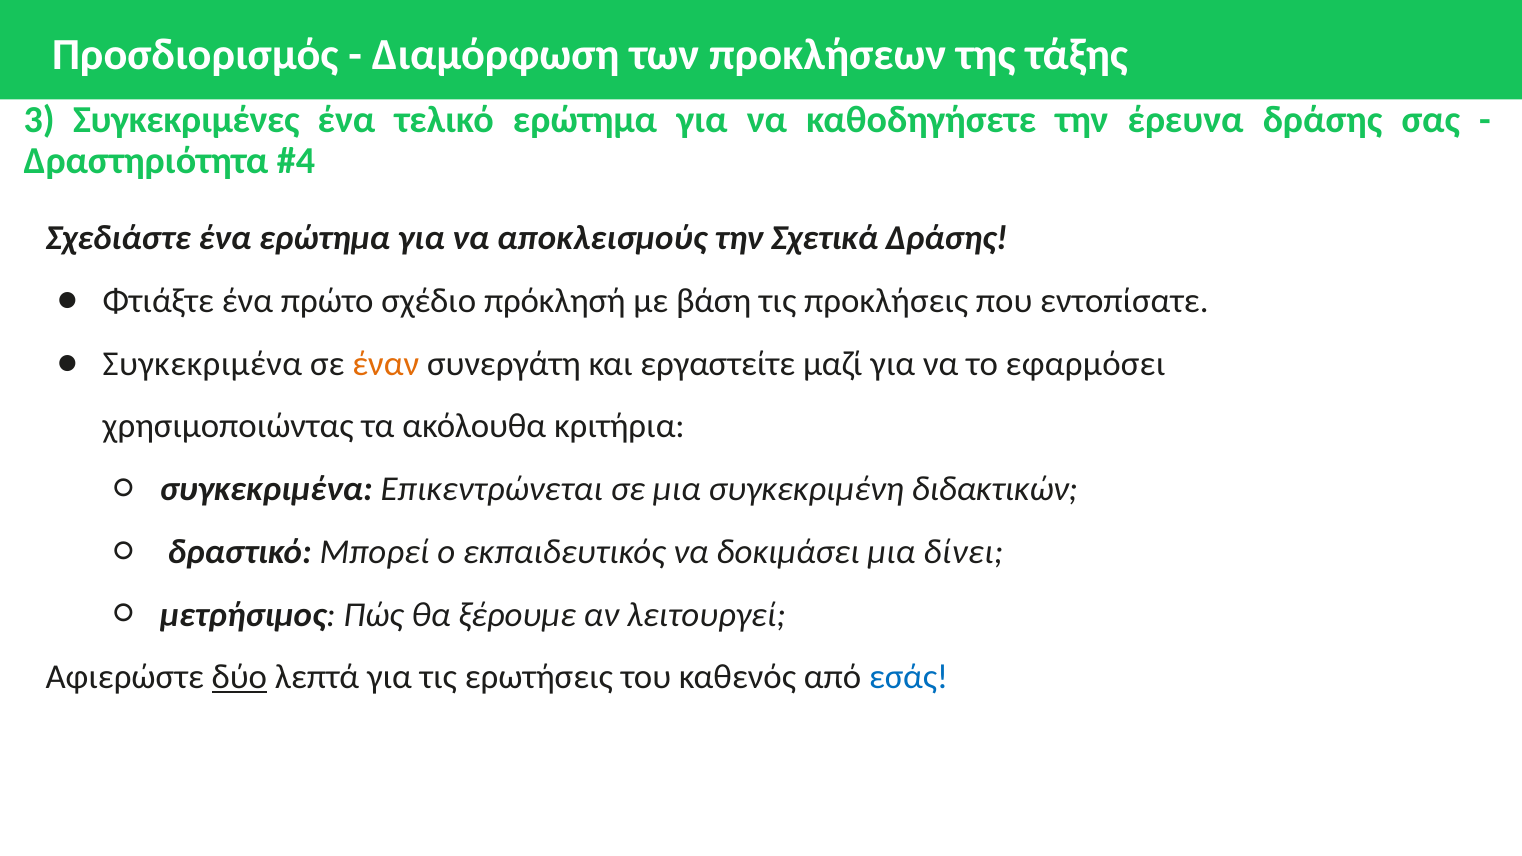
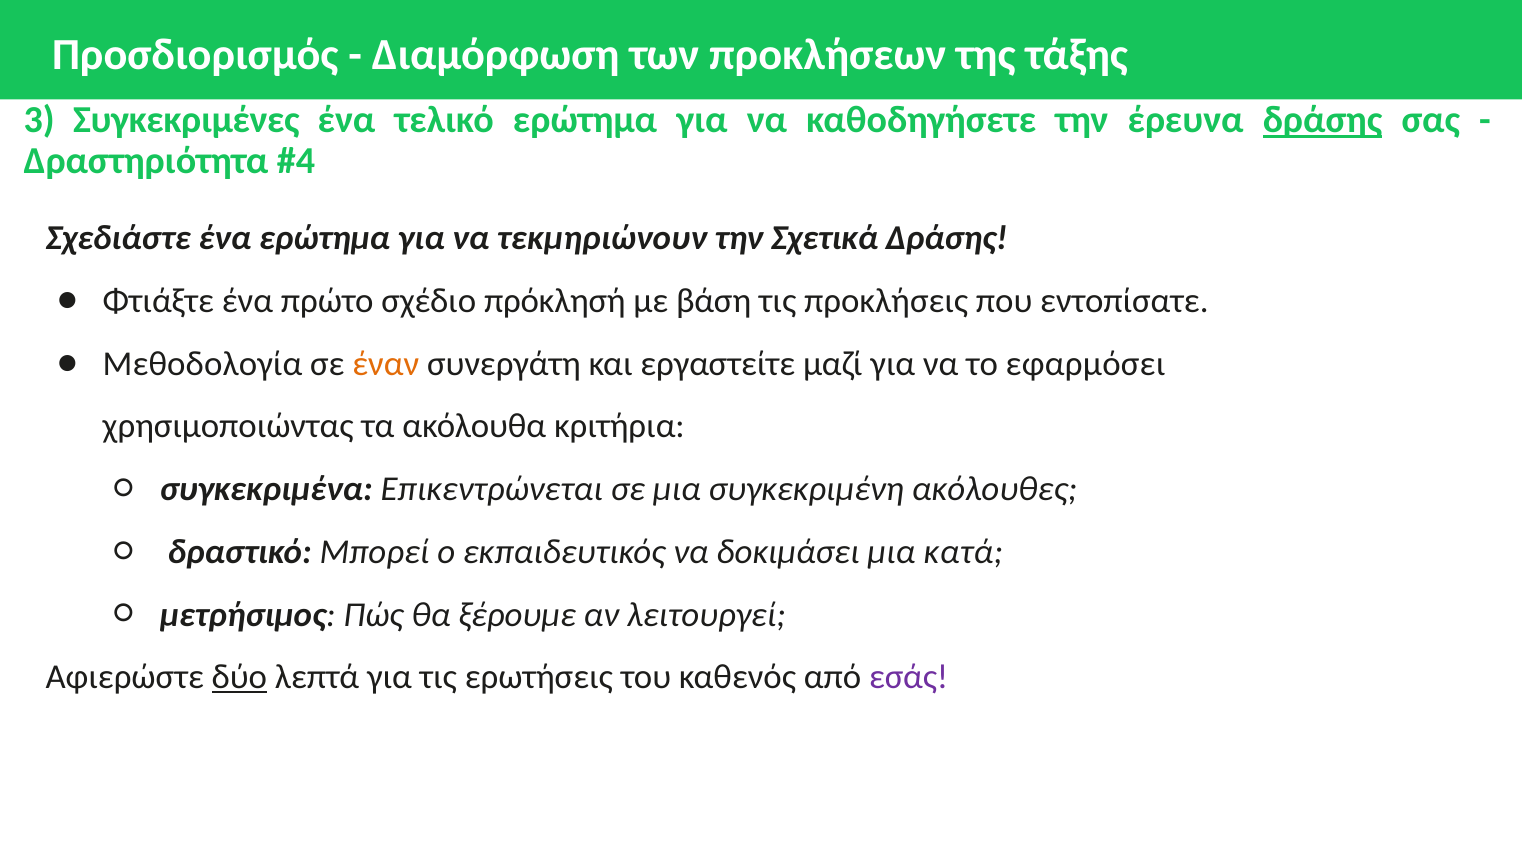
δράσης underline: none -> present (1323, 120)
αποκλεισμούς: αποκλεισμούς -> τεκμηριώνουν (602, 238)
Συγκεκριμένα: Συγκεκριμένα -> Μεθοδολογία (203, 364)
διδακτικών: διδακτικών -> ακόλουθες (995, 489)
δίνει: δίνει -> κατά (963, 552)
εσάς colour: blue -> purple (909, 677)
